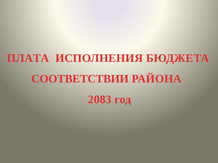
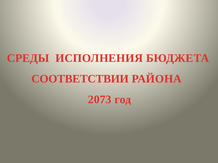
ПЛАТА: ПЛАТА -> СРЕДЫ (28, 58)
2083: 2083 -> 2073 (100, 100)
